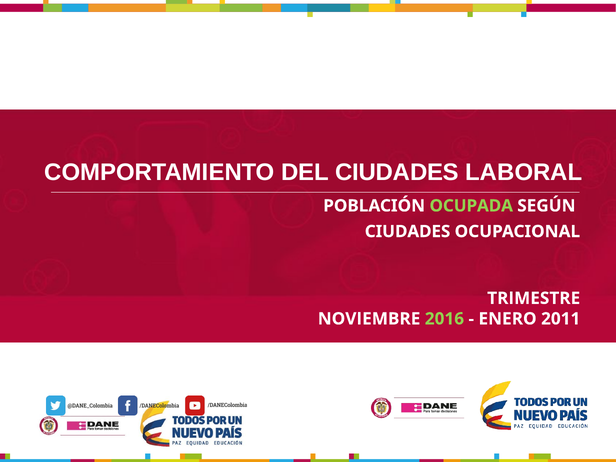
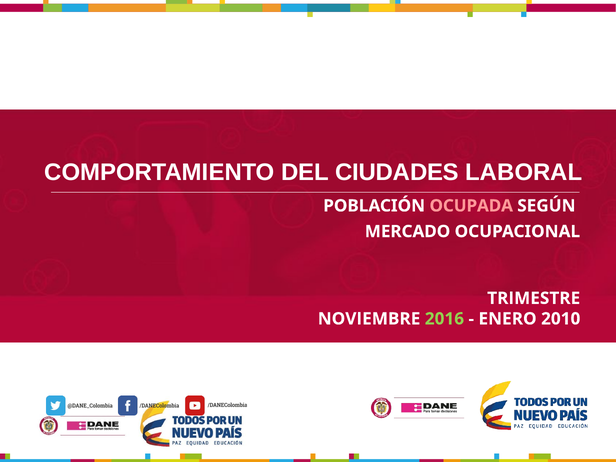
OCUPADA colour: light green -> pink (471, 206)
CIUDADES: CIUDADES -> MERCADO (408, 231)
2011: 2011 -> 2010 (561, 319)
